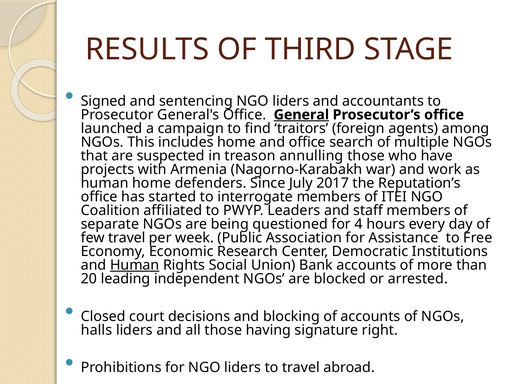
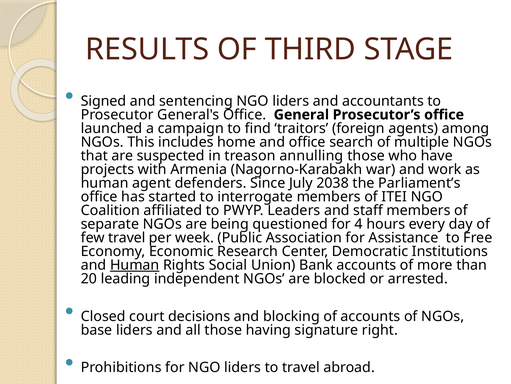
General underline: present -> none (301, 115)
human home: home -> agent (152, 183)
2017: 2017 -> 2038 (333, 183)
Reputation’s: Reputation’s -> Parliament’s (419, 183)
halls: halls -> base (97, 329)
